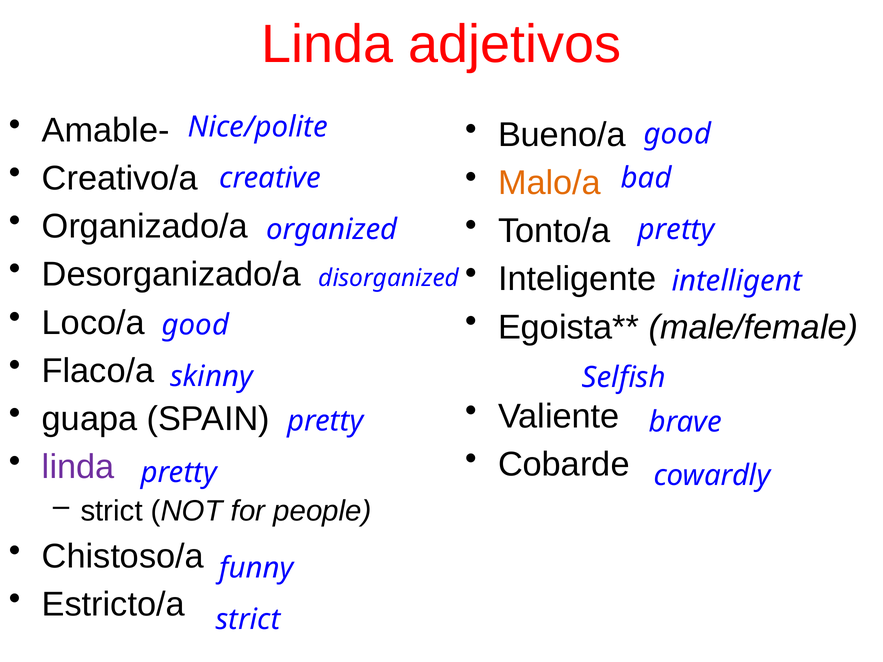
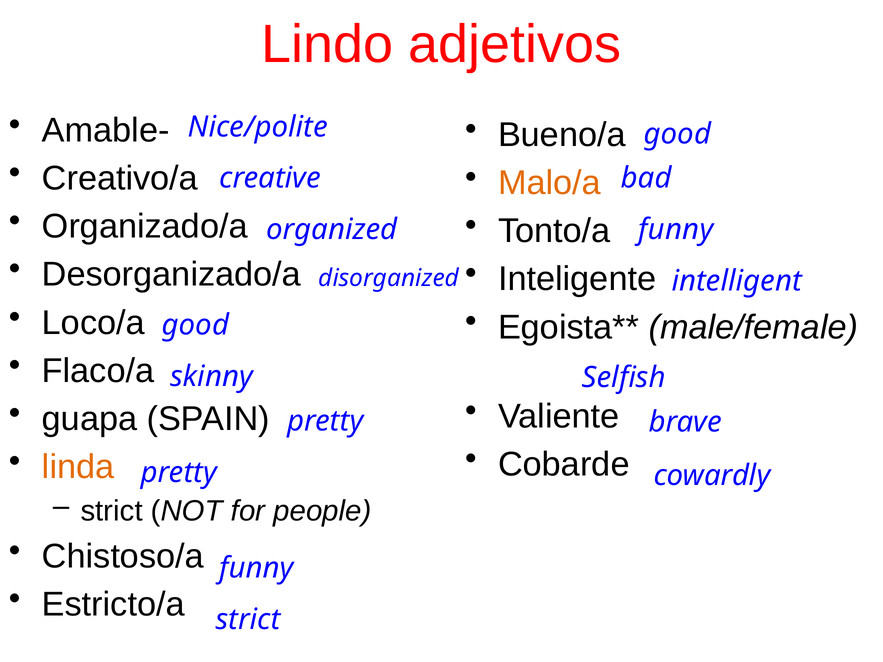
Linda: Linda -> Lindo (327, 44)
pretty: pretty -> funny (676, 230)
linda colour: purple -> orange (78, 467)
